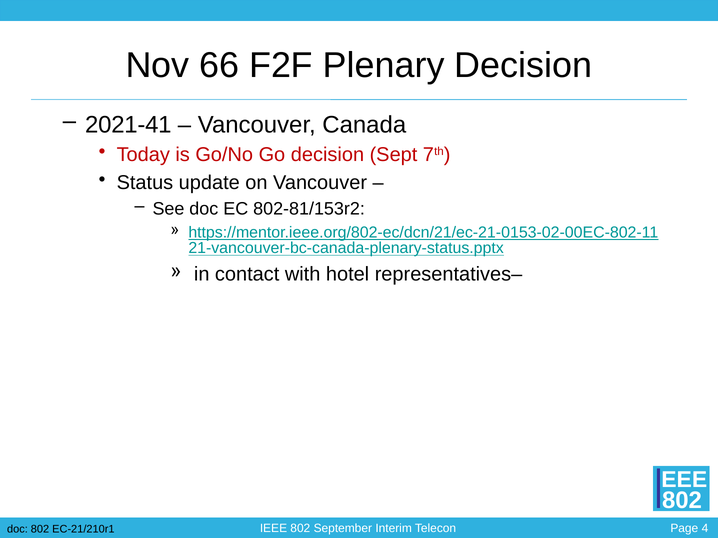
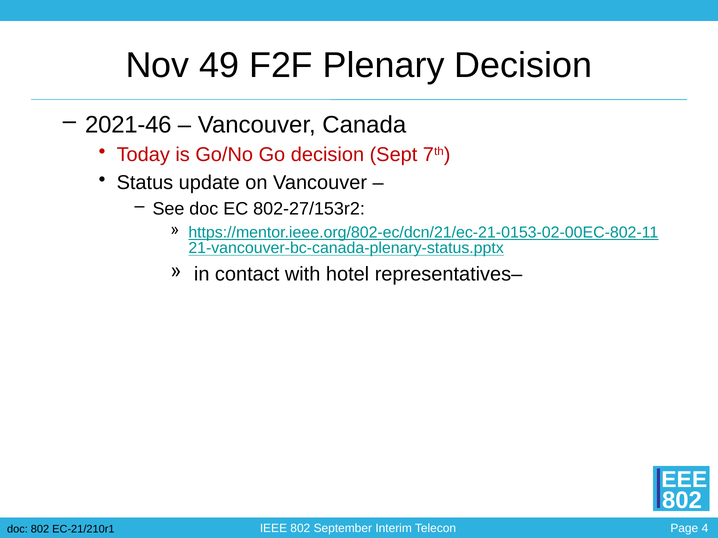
66: 66 -> 49 (219, 65)
2021-41: 2021-41 -> 2021-46 (128, 125)
802-81/153r2: 802-81/153r2 -> 802-27/153r2 (309, 209)
